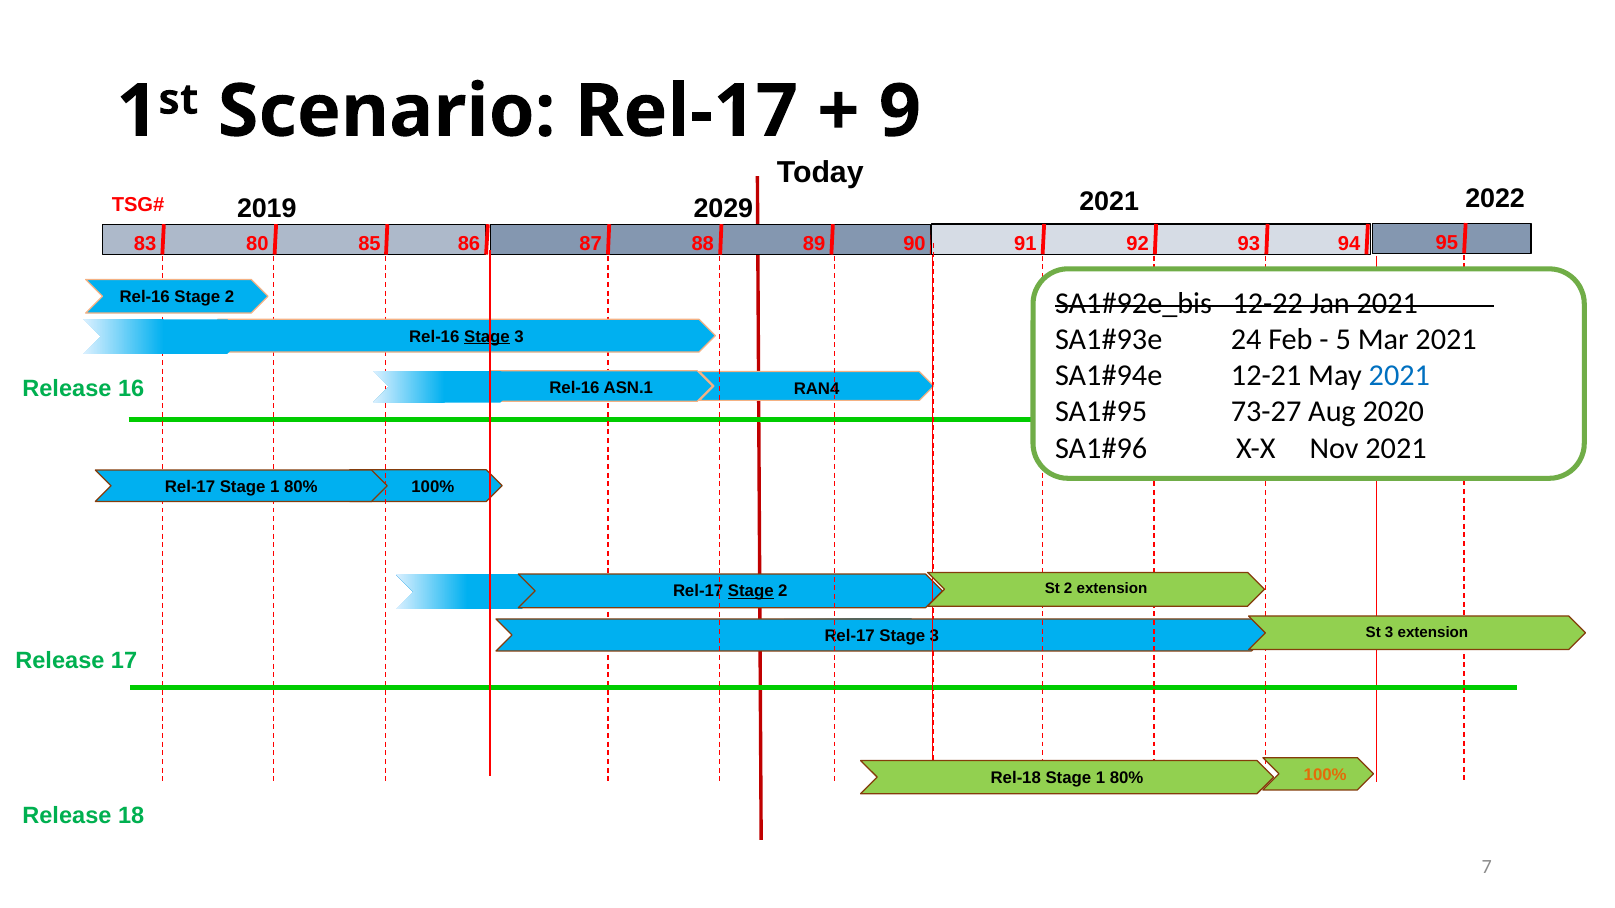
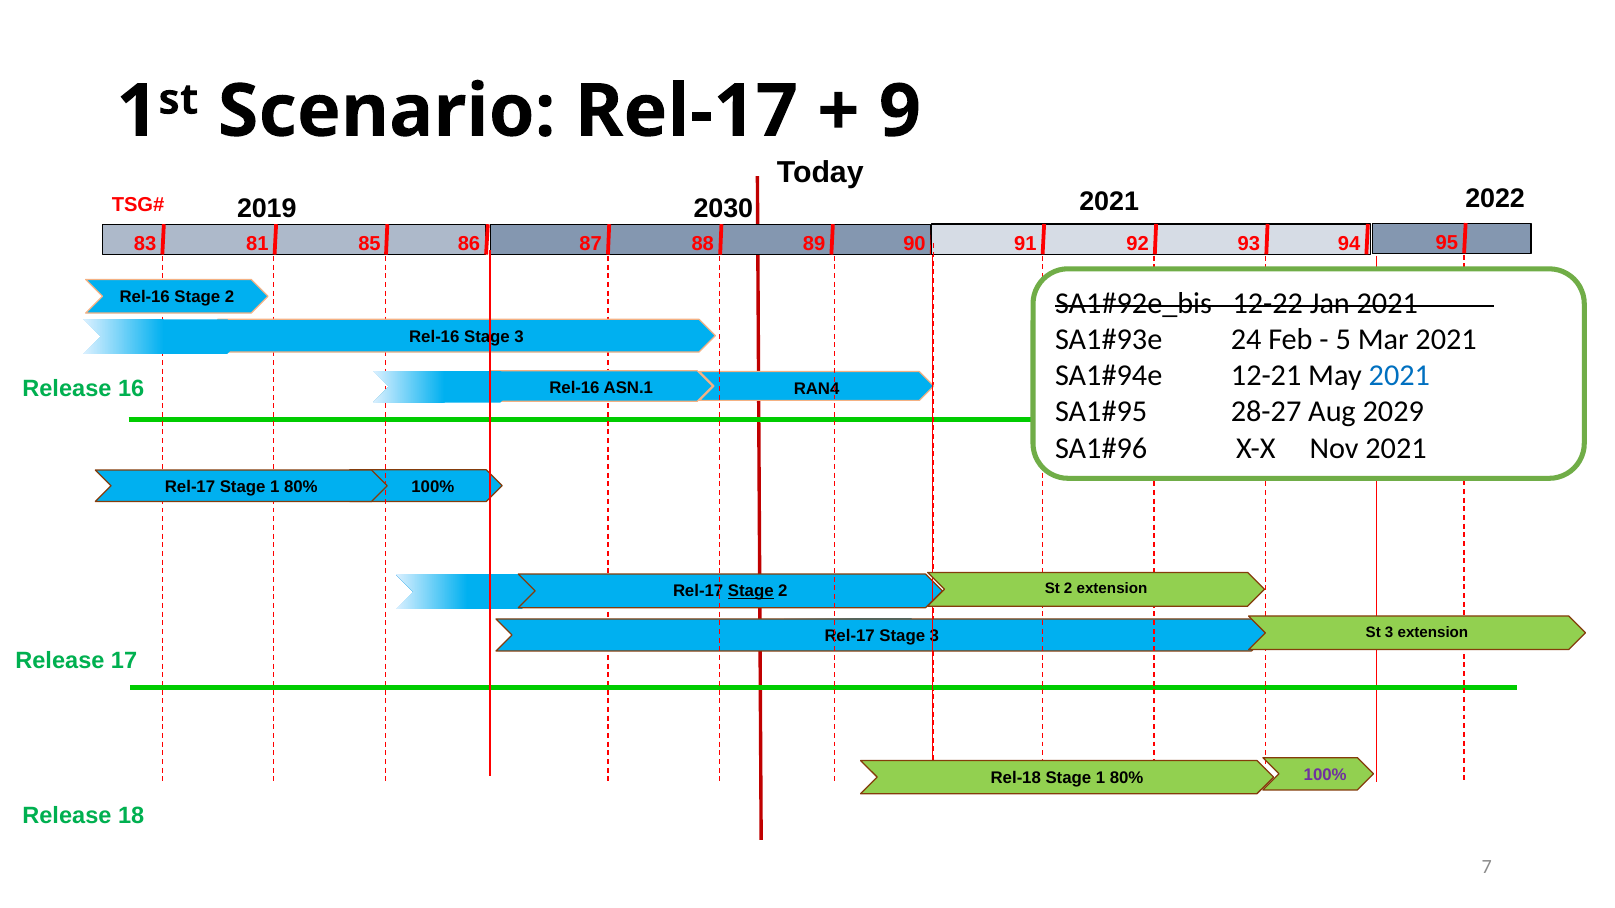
2029: 2029 -> 2030 (723, 208)
80: 80 -> 81 (257, 244)
Stage underline: present -> none (487, 337)
73-27: 73-27 -> 28-27 (1266, 412)
2020: 2020 -> 2029 (1393, 412)
100% colour: orange -> purple (1325, 775)
